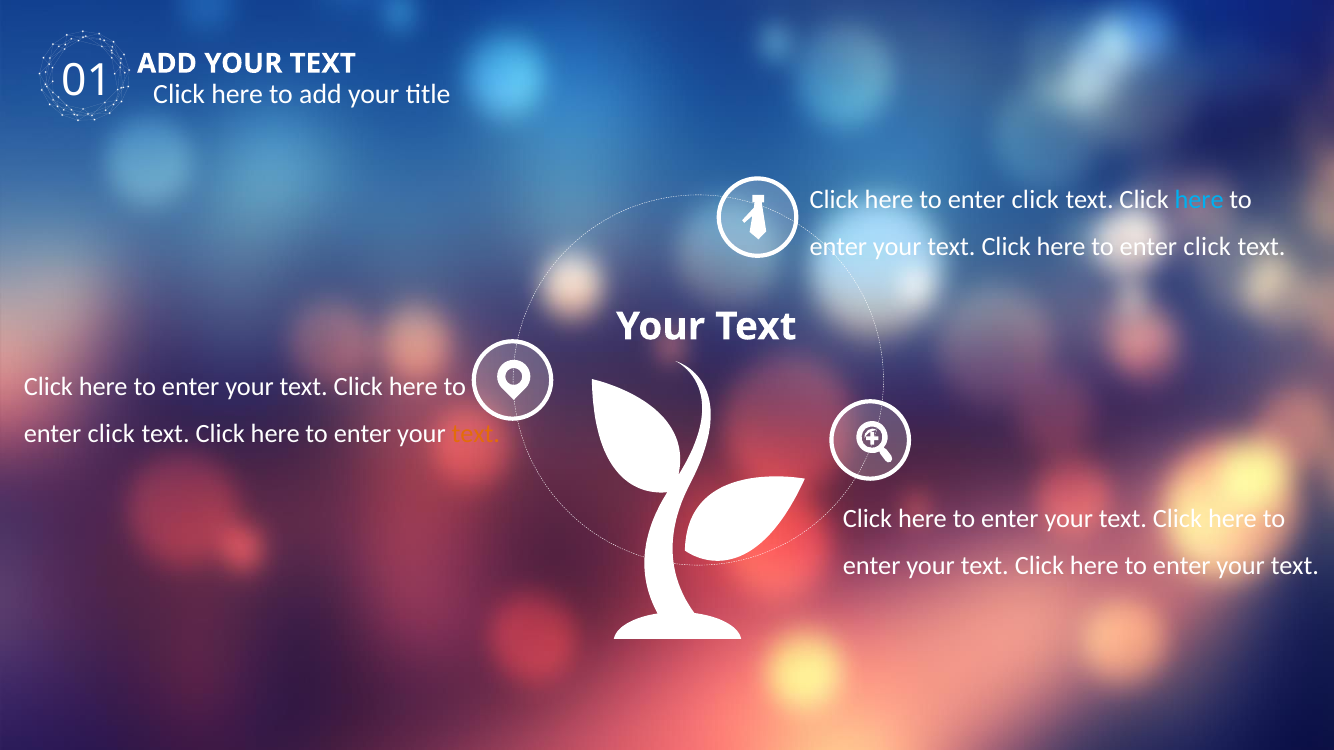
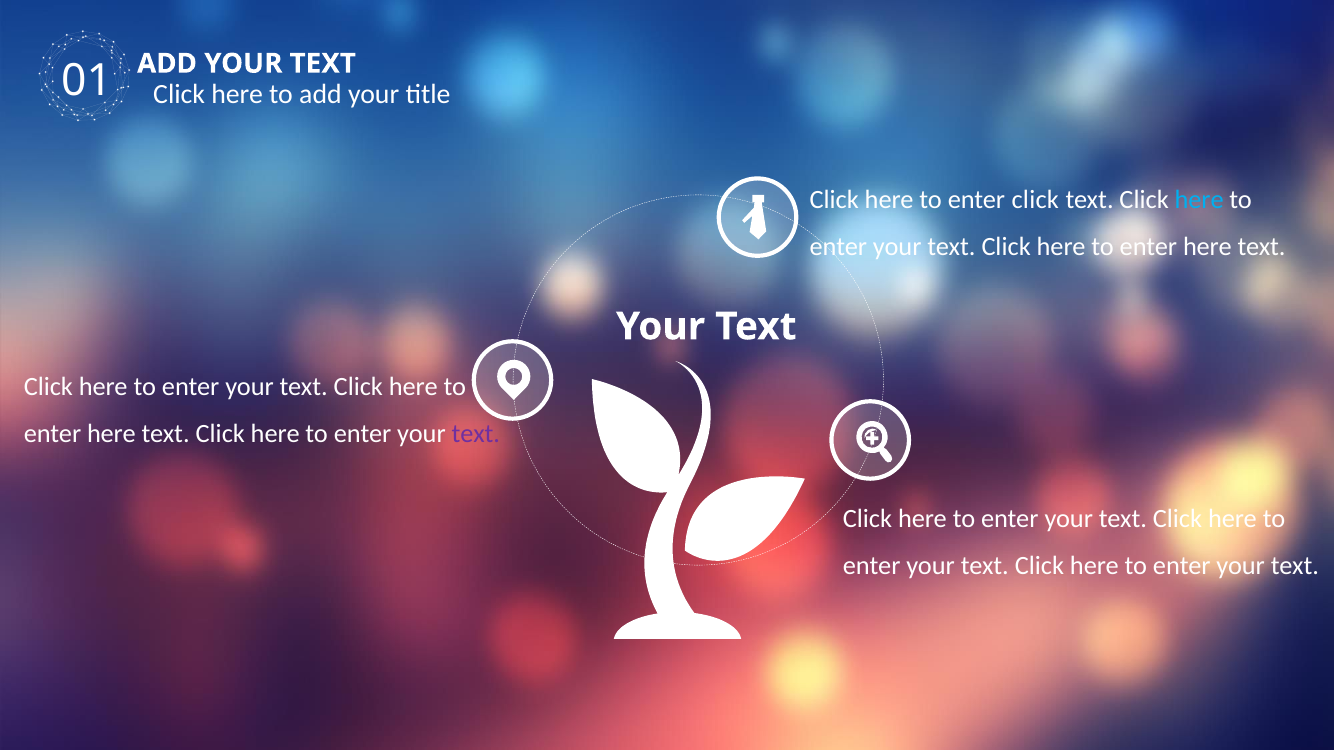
click: click -> here (1207, 247)
click: click -> here (111, 434)
text colour: orange -> purple (476, 434)
